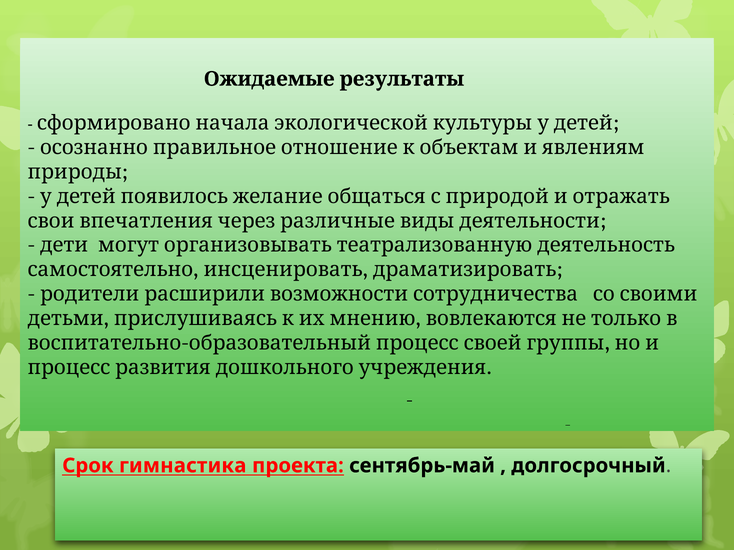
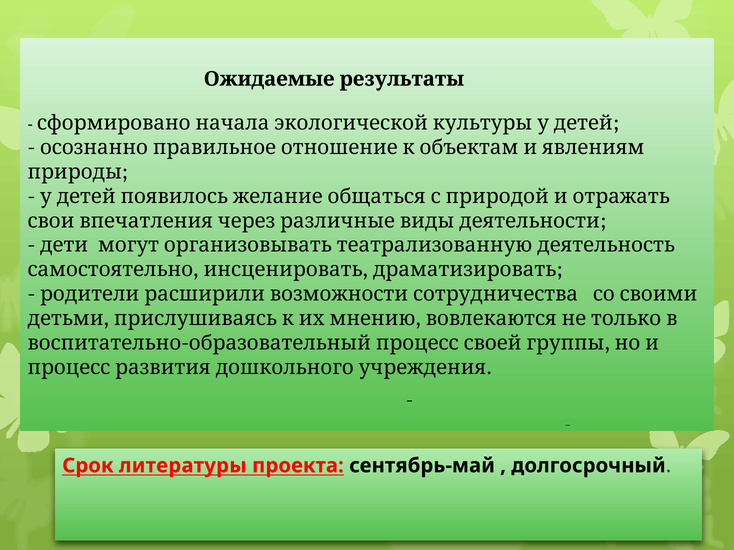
гимнастика: гимнастика -> литературы (183, 466)
